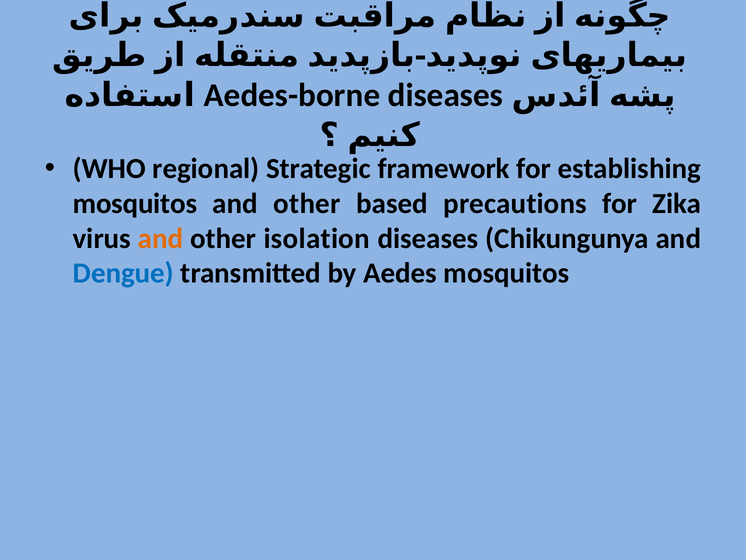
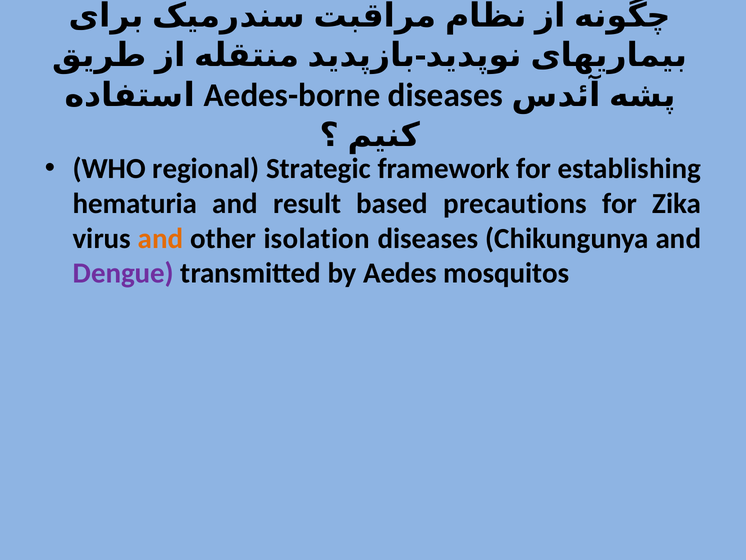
mosquitos: mosquitos -> hematuria (135, 204)
other: other -> result (307, 204)
Dengue colour: blue -> purple (123, 273)
